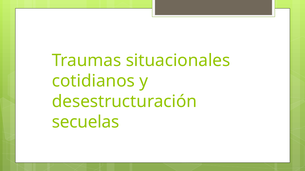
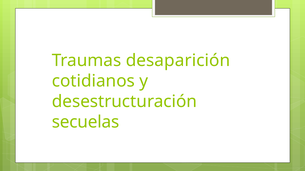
situacionales: situacionales -> desaparición (178, 61)
